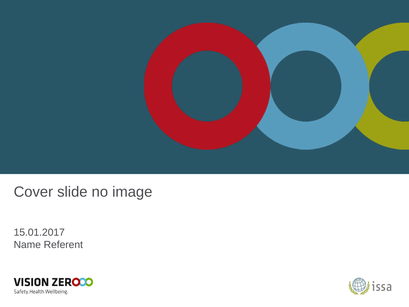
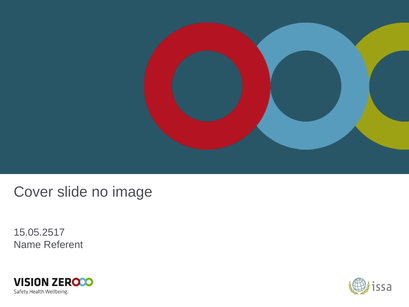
15.01.2017: 15.01.2017 -> 15.05.2517 (39, 232)
